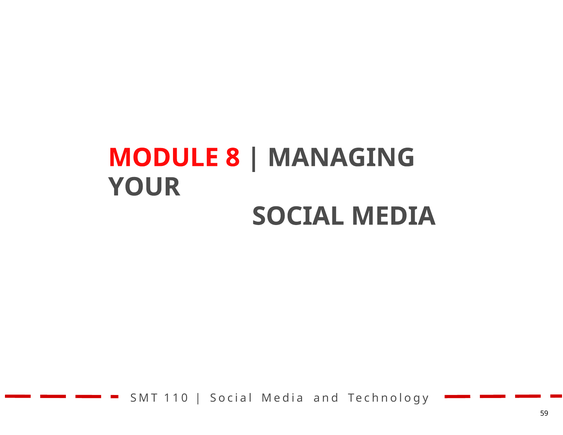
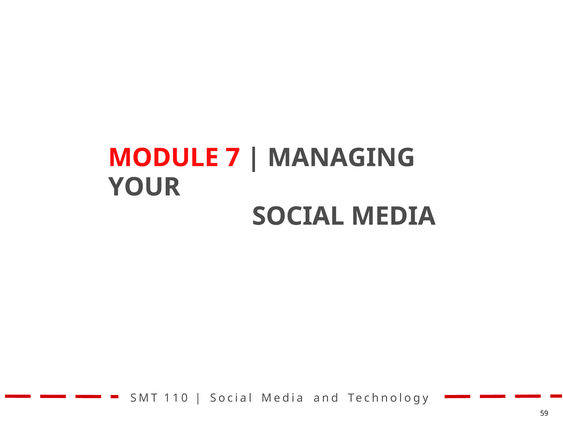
8: 8 -> 7 (233, 158)
